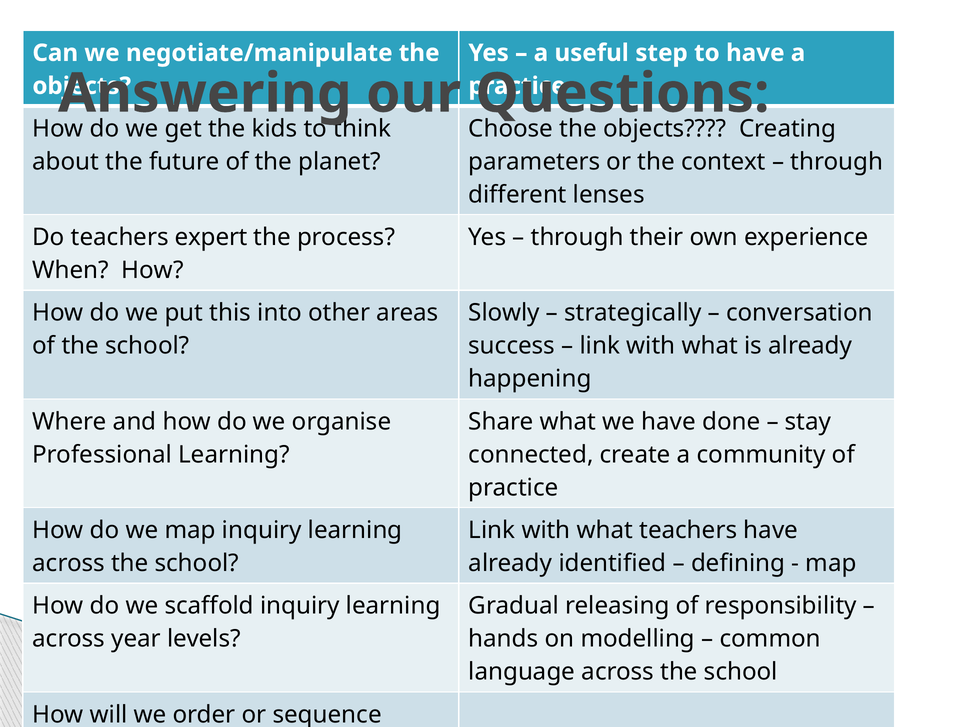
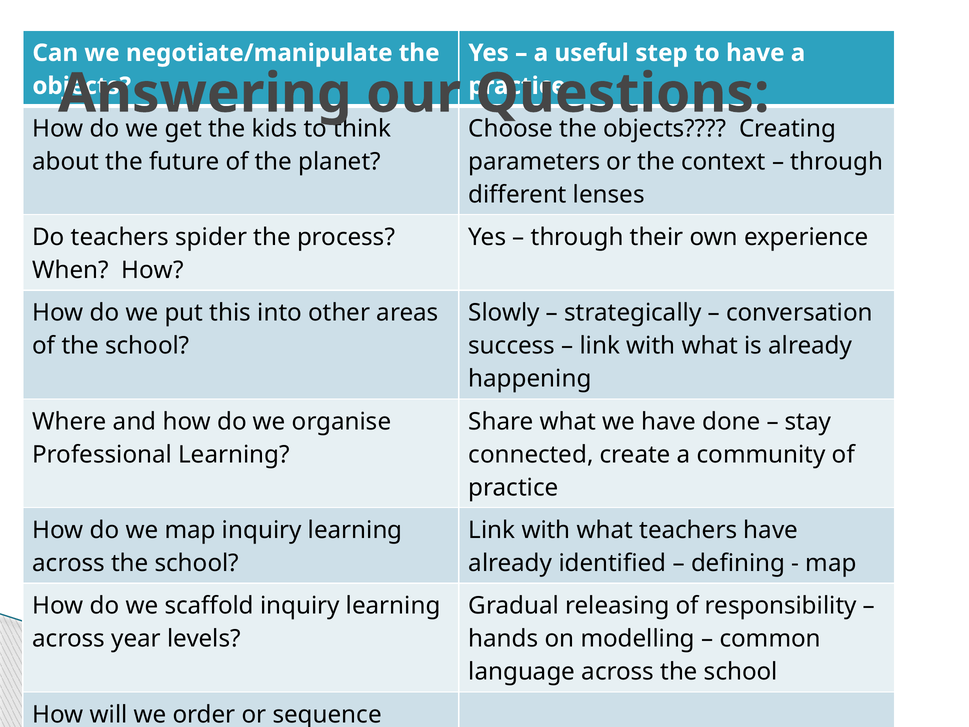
expert: expert -> spider (211, 237)
